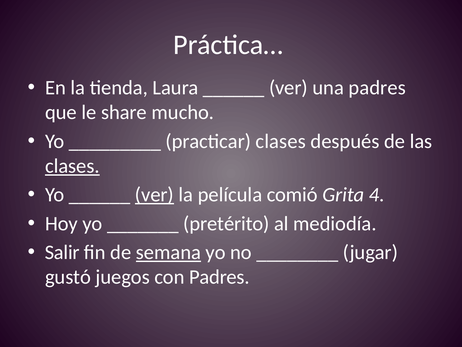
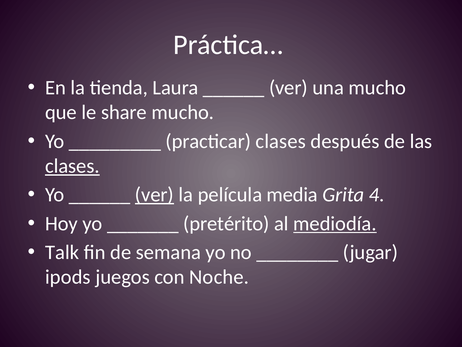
una padres: padres -> mucho (377, 88)
comió: comió -> media (292, 195)
mediodía underline: none -> present (335, 223)
Salir: Salir -> Talk (62, 252)
semana underline: present -> none (168, 252)
gustó: gustó -> ipods (68, 277)
con Padres: Padres -> Noche (219, 277)
